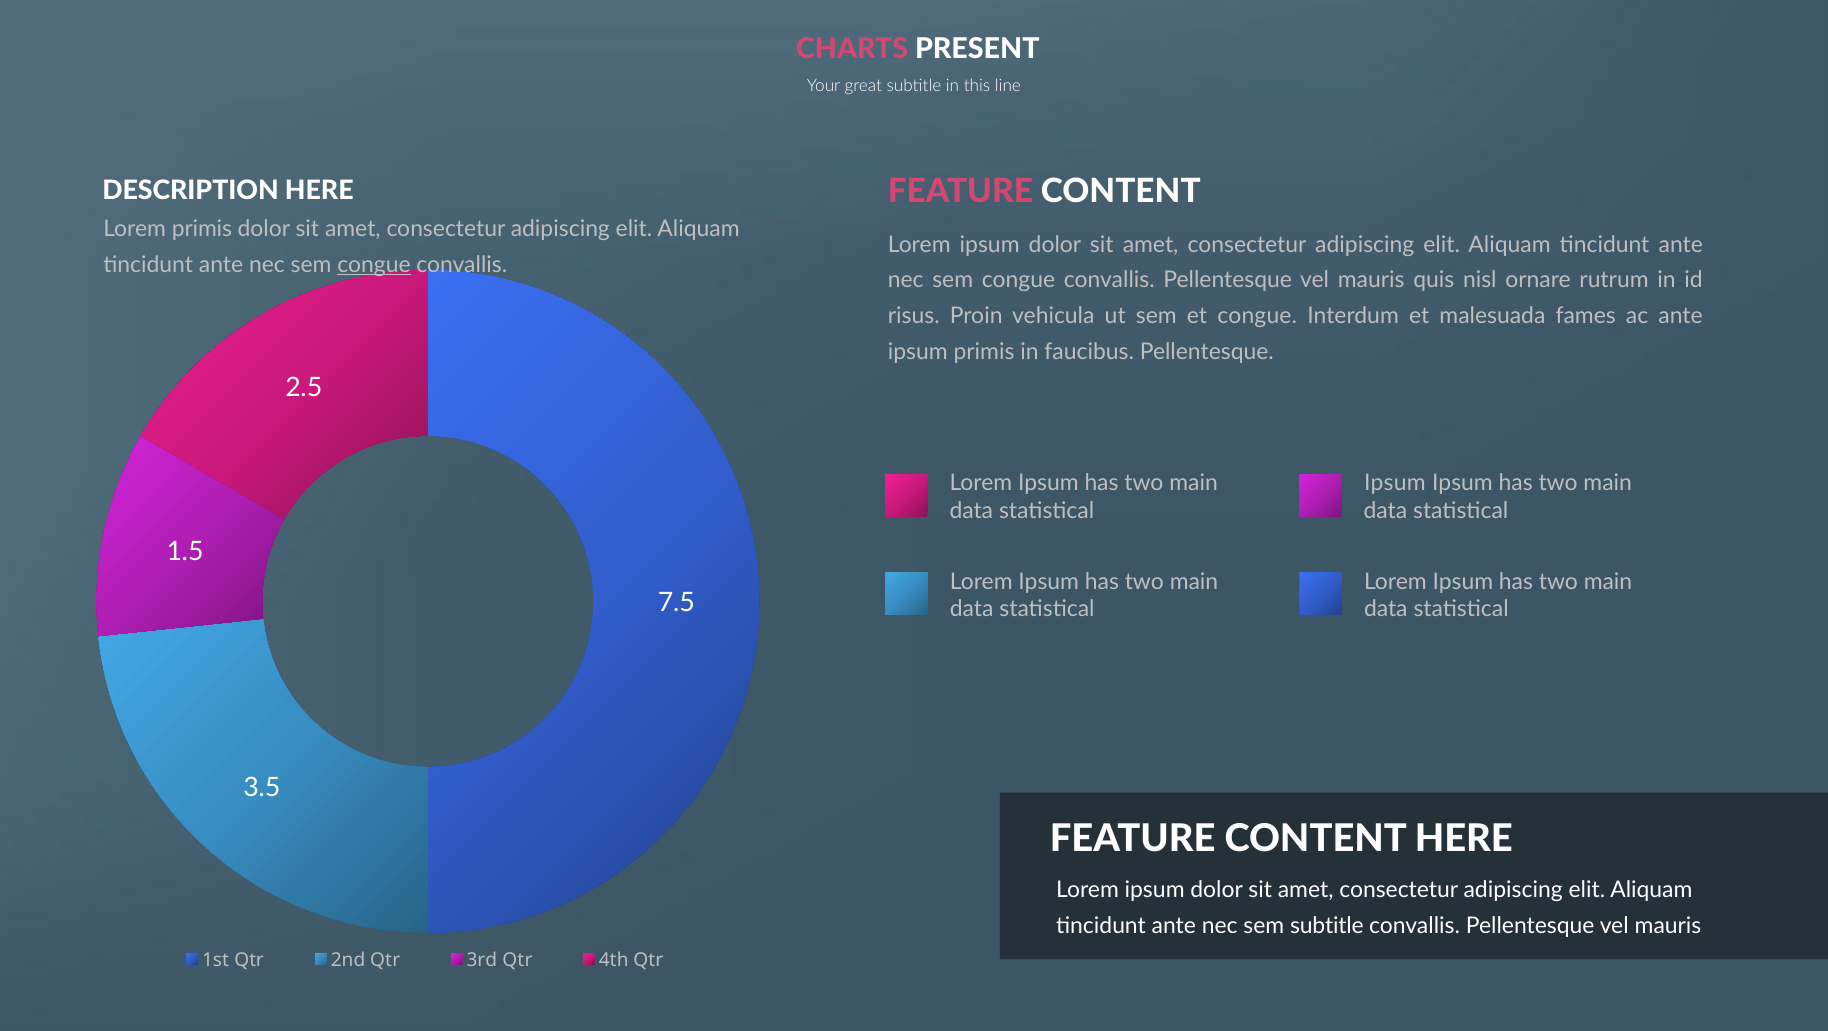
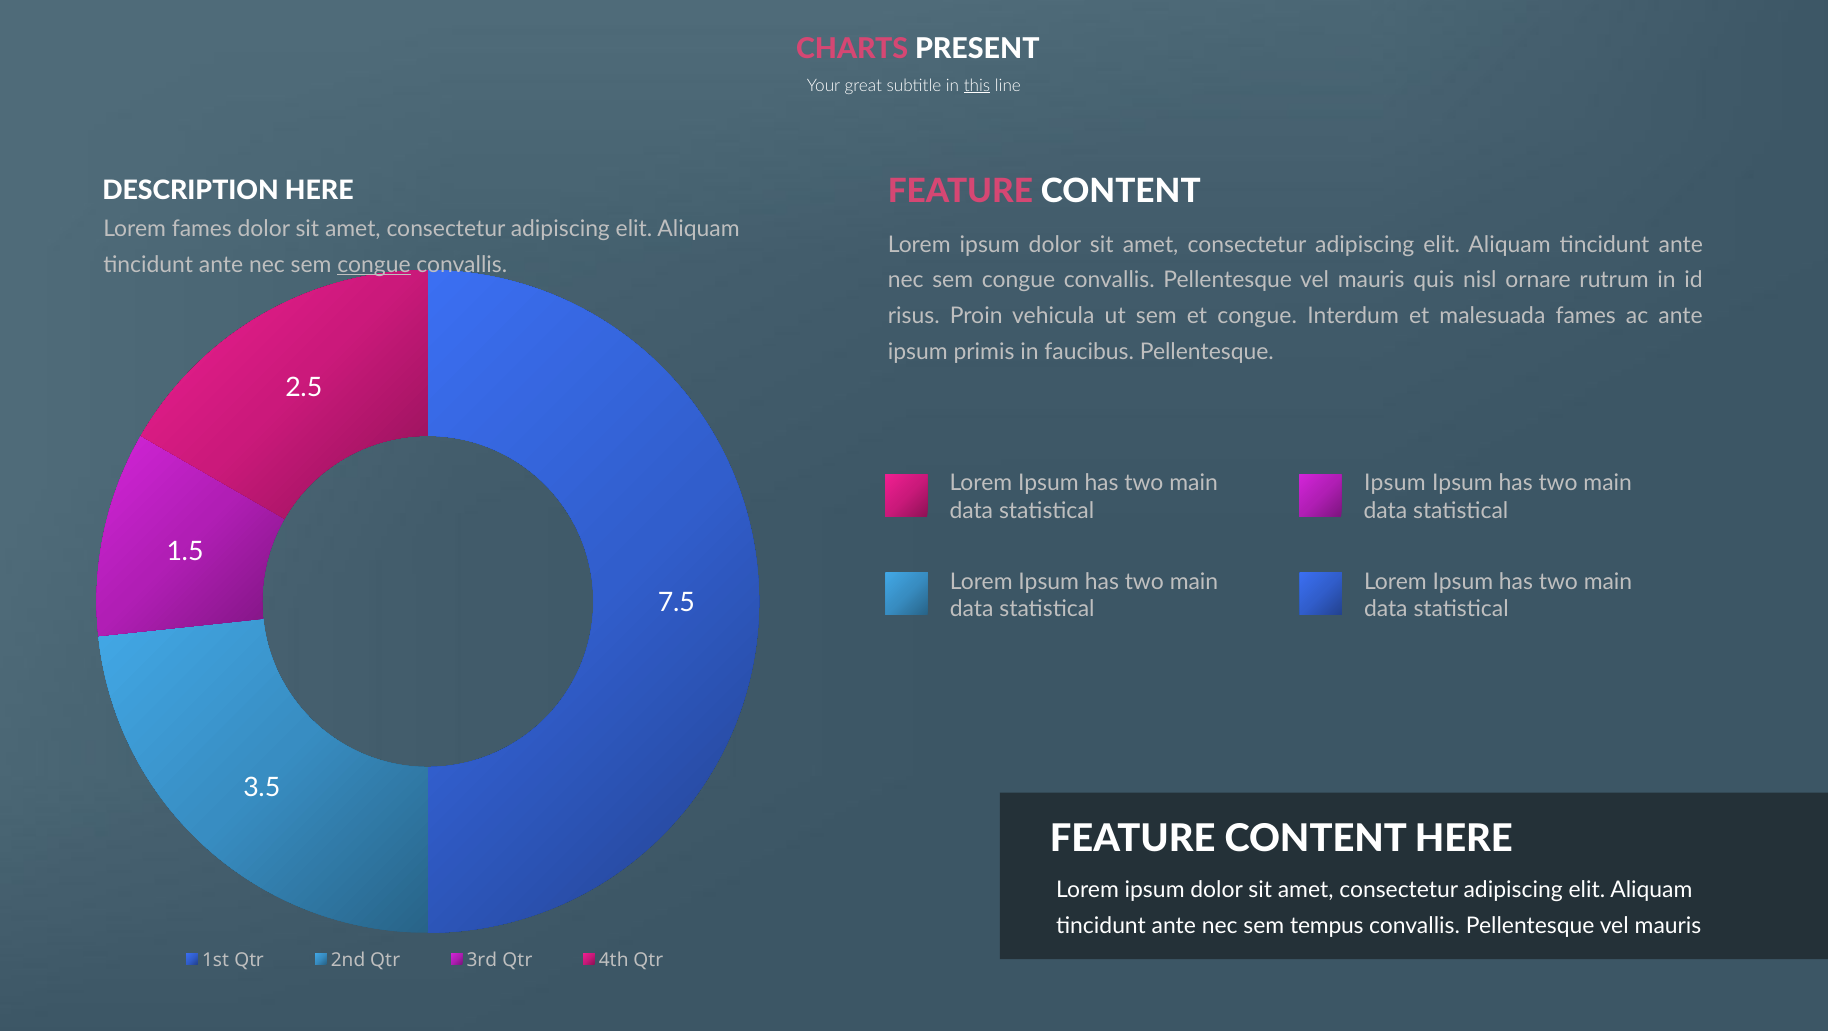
this underline: none -> present (977, 85)
Lorem primis: primis -> fames (202, 229)
sem subtitle: subtitle -> tempus (1327, 926)
